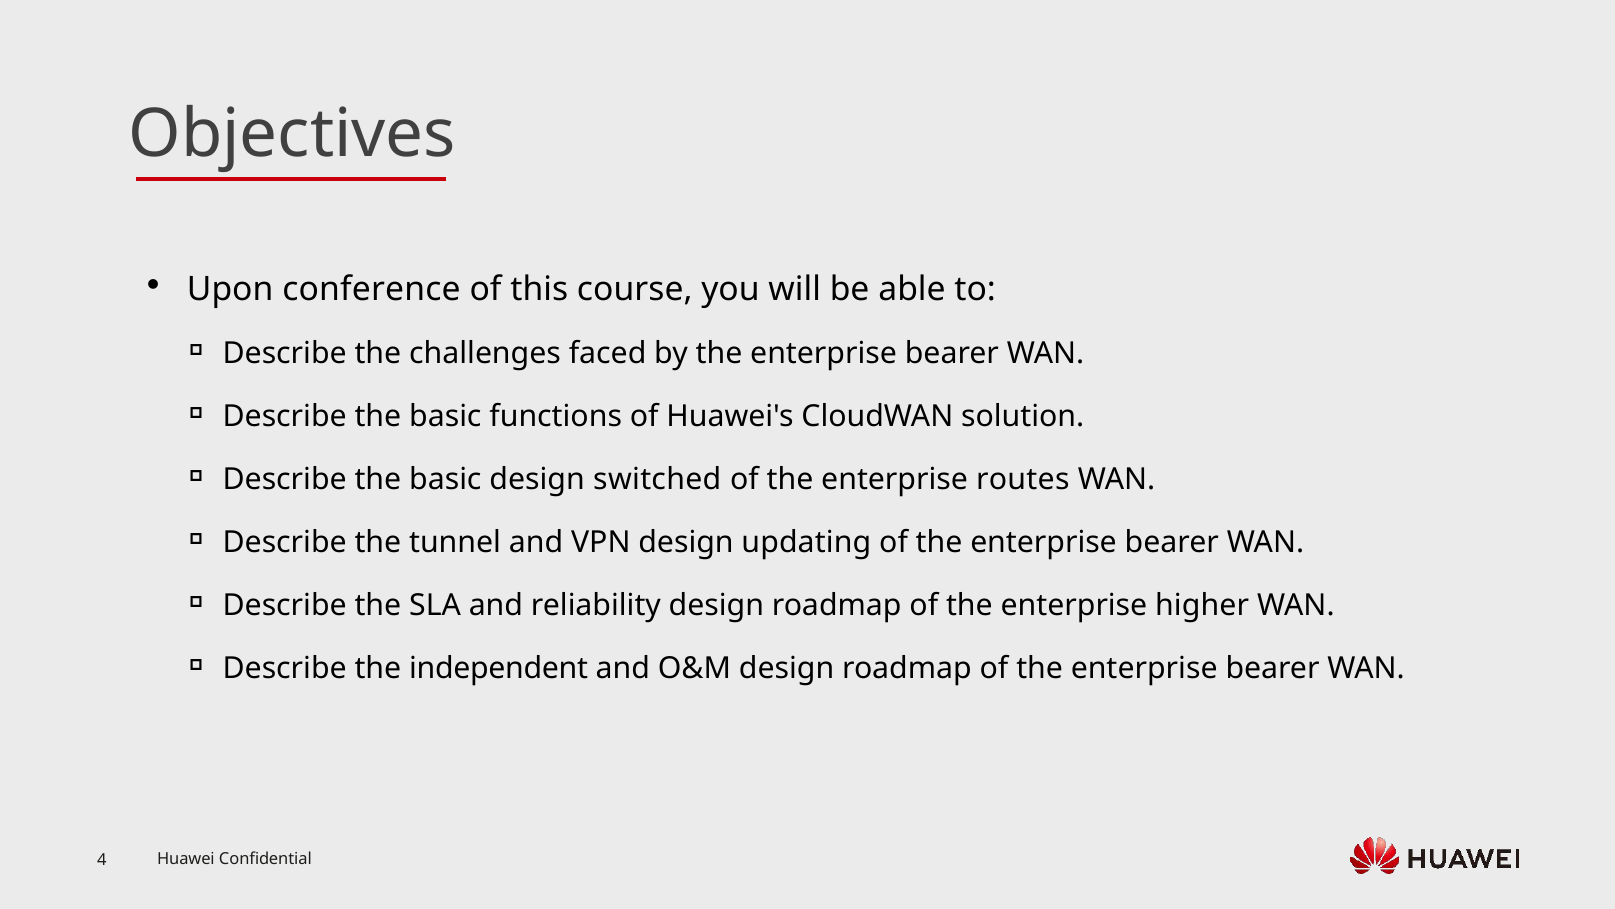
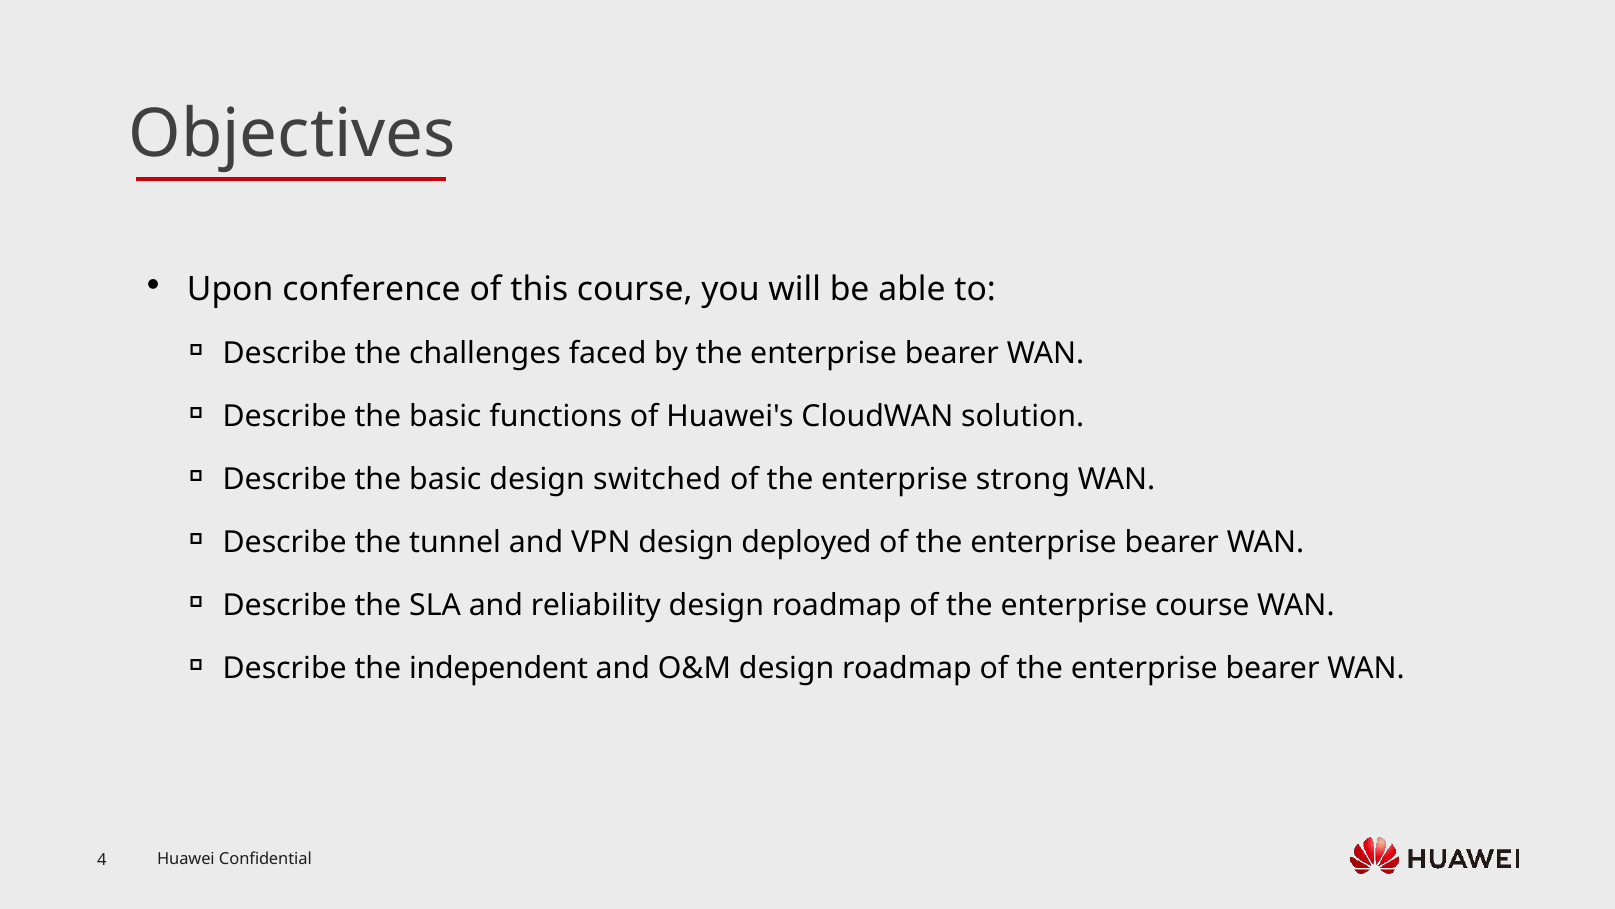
routes: routes -> strong (1023, 480)
updating: updating -> deployed (807, 543)
enterprise higher: higher -> course (1202, 605)
